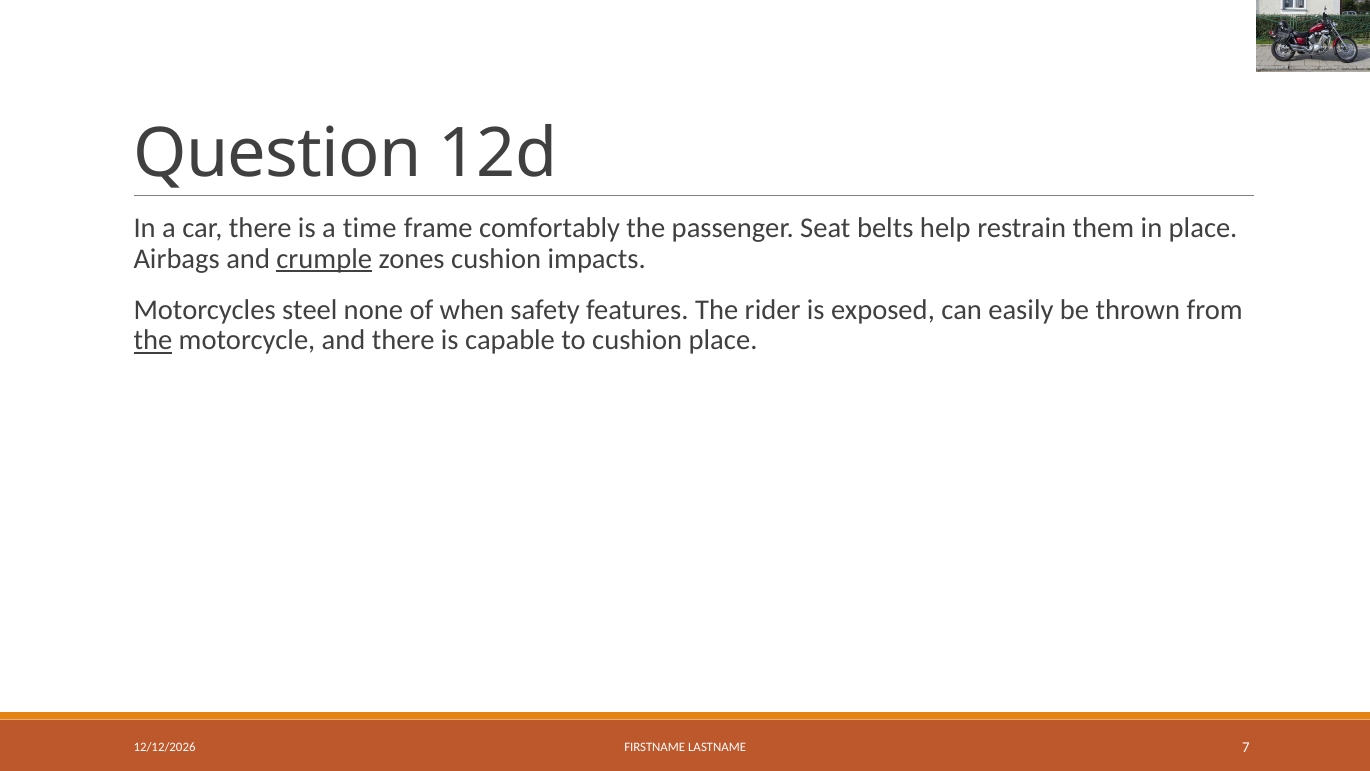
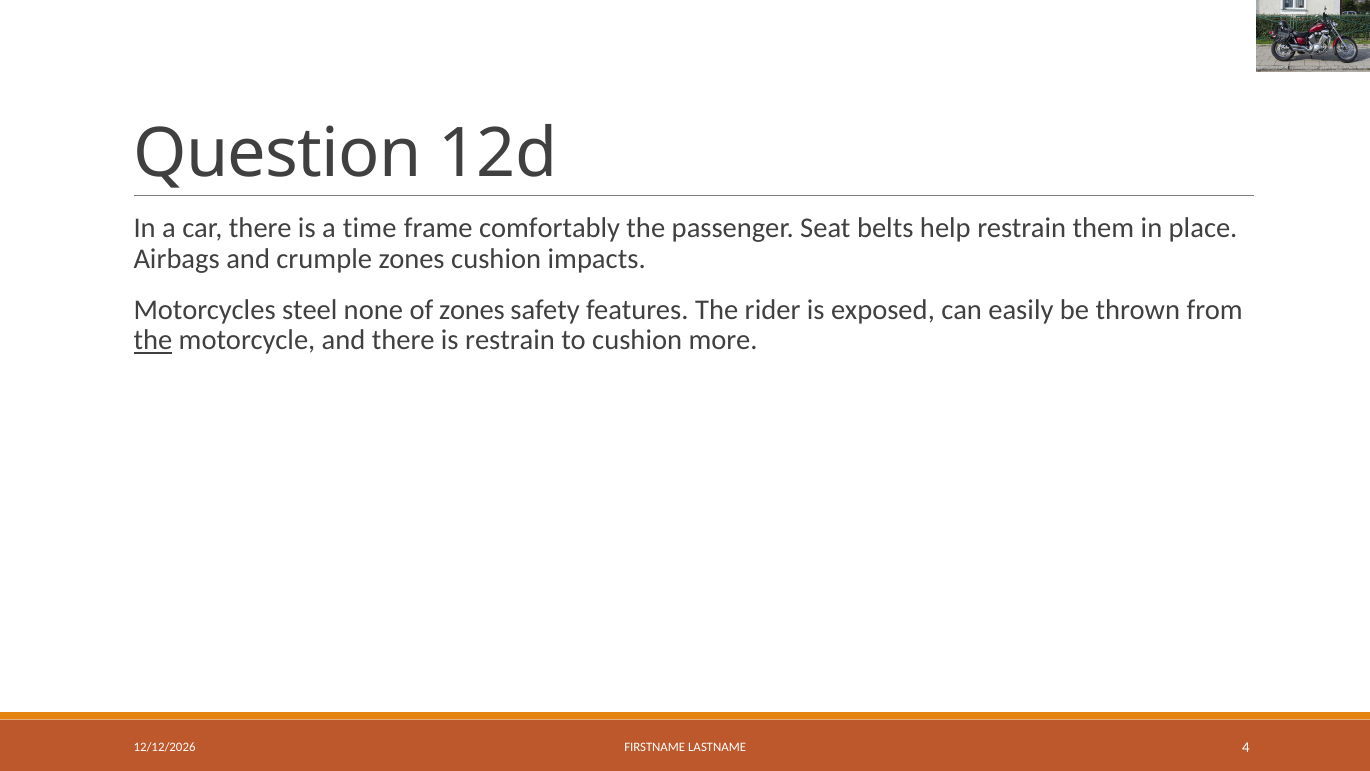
crumple underline: present -> none (324, 259)
of when: when -> zones (472, 309)
is capable: capable -> restrain (510, 340)
cushion place: place -> more (723, 340)
7: 7 -> 4 (1246, 747)
